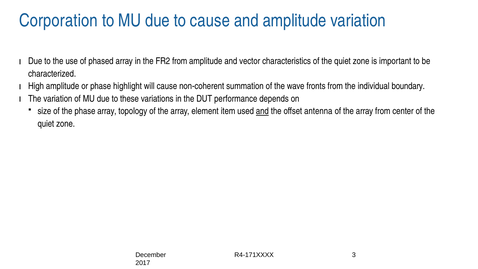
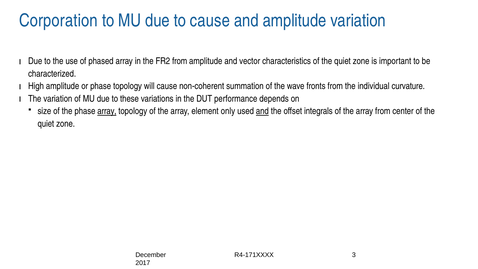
phase highlight: highlight -> topology (128, 86)
boundary: boundary -> curvature (408, 86)
array underline: none -> present (107, 111)
item: item -> only (228, 111)
antenna: antenna -> integrals (318, 111)
